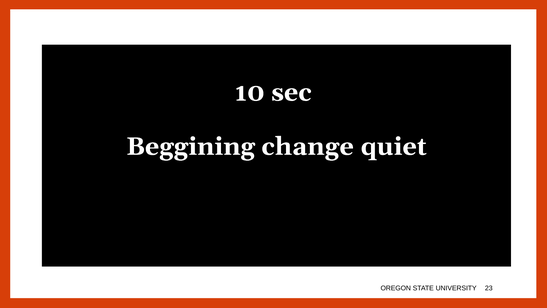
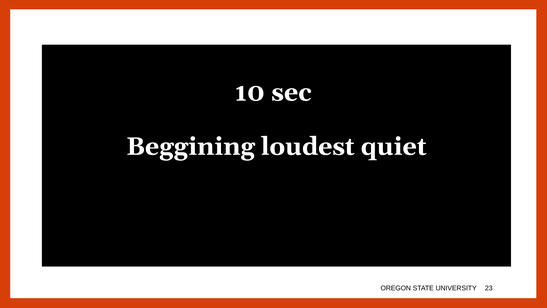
change: change -> loudest (308, 146)
